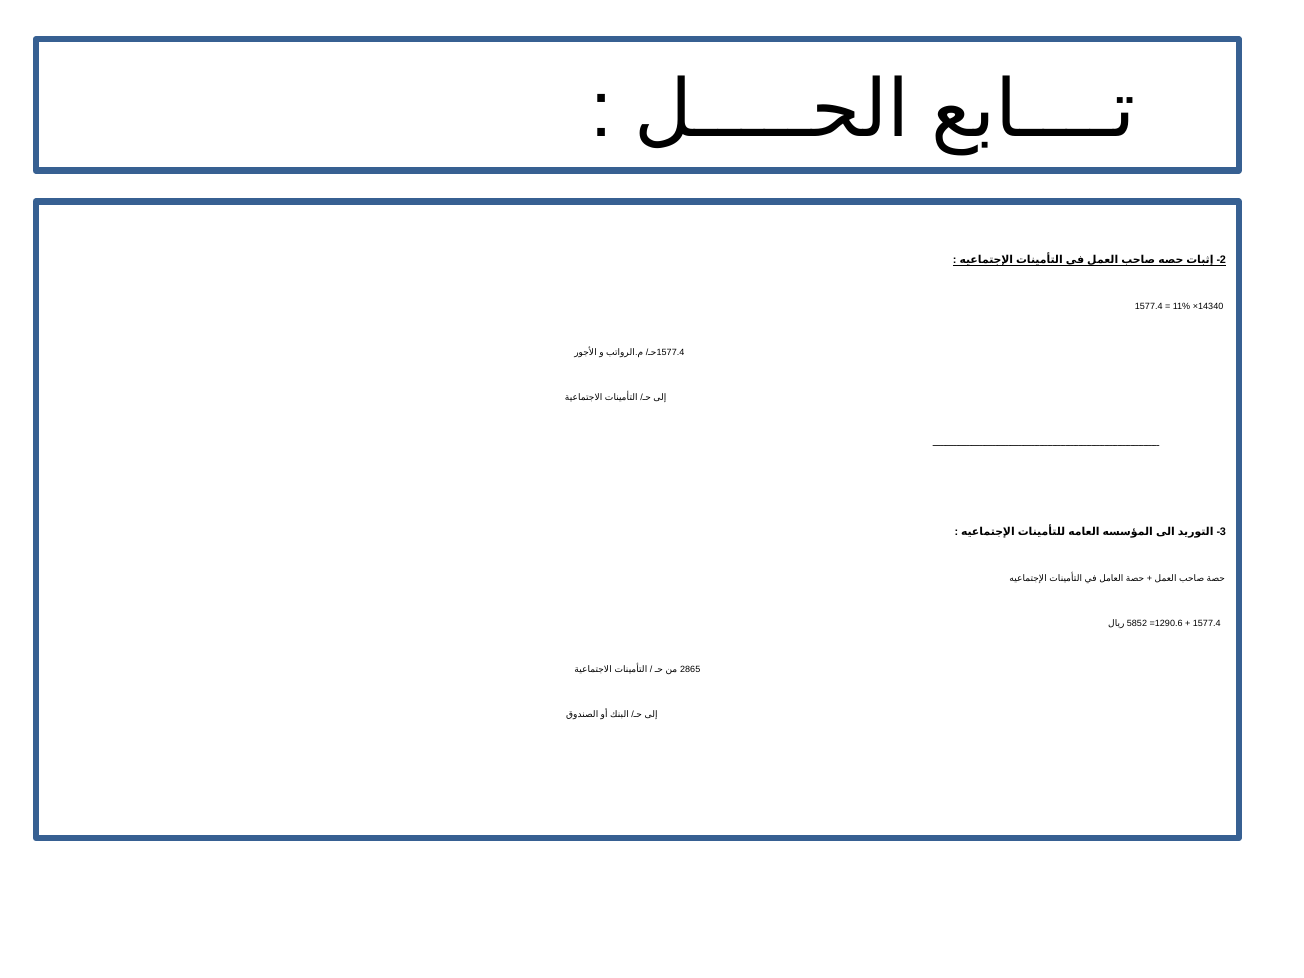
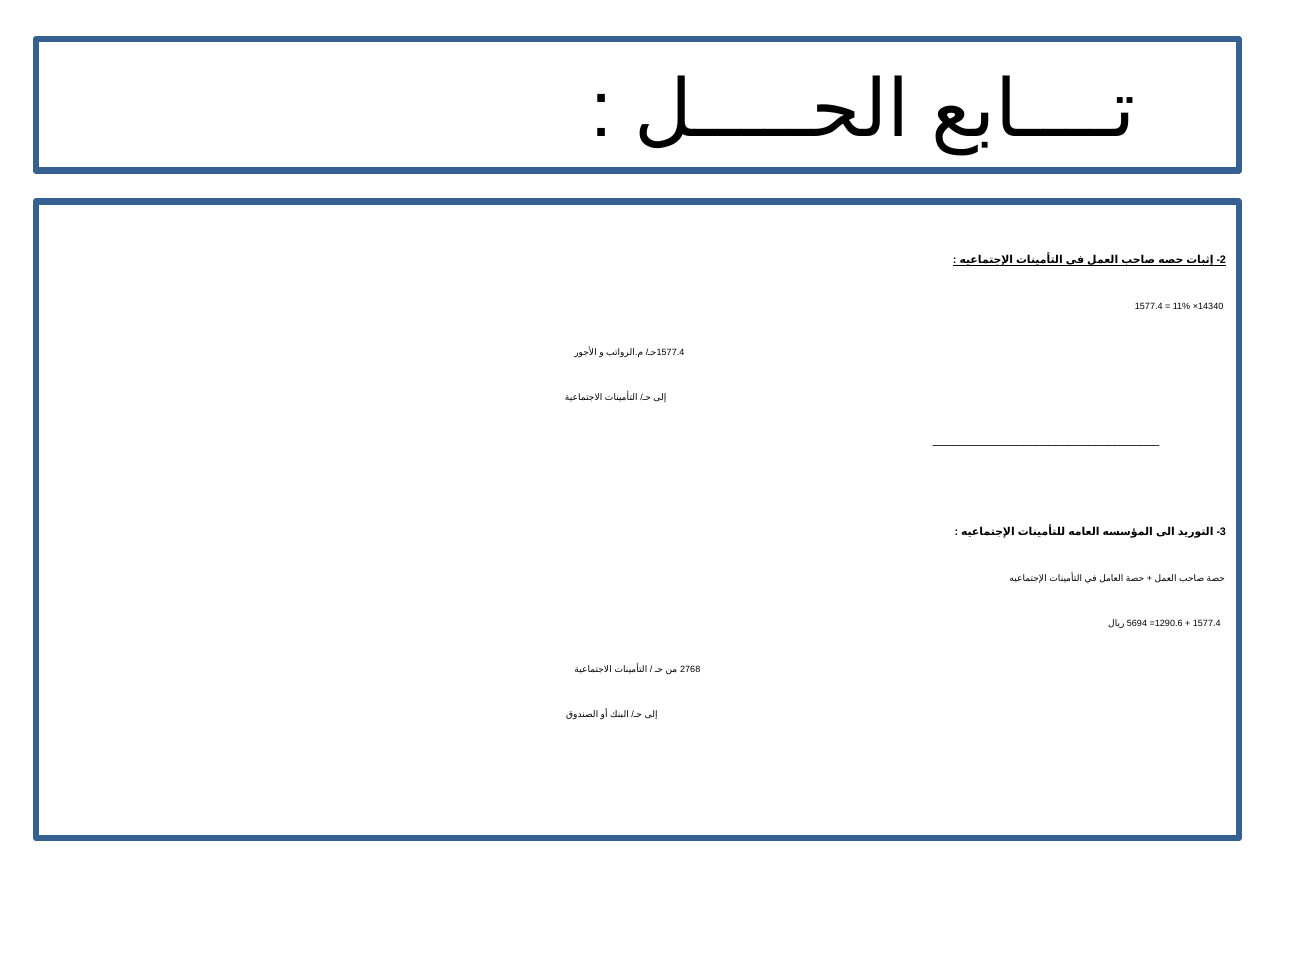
5852: 5852 -> 5694 (1137, 624)
2865: 2865 -> 2768 (690, 669)
